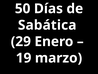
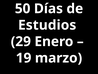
Sabática: Sabática -> Estudios (47, 25)
